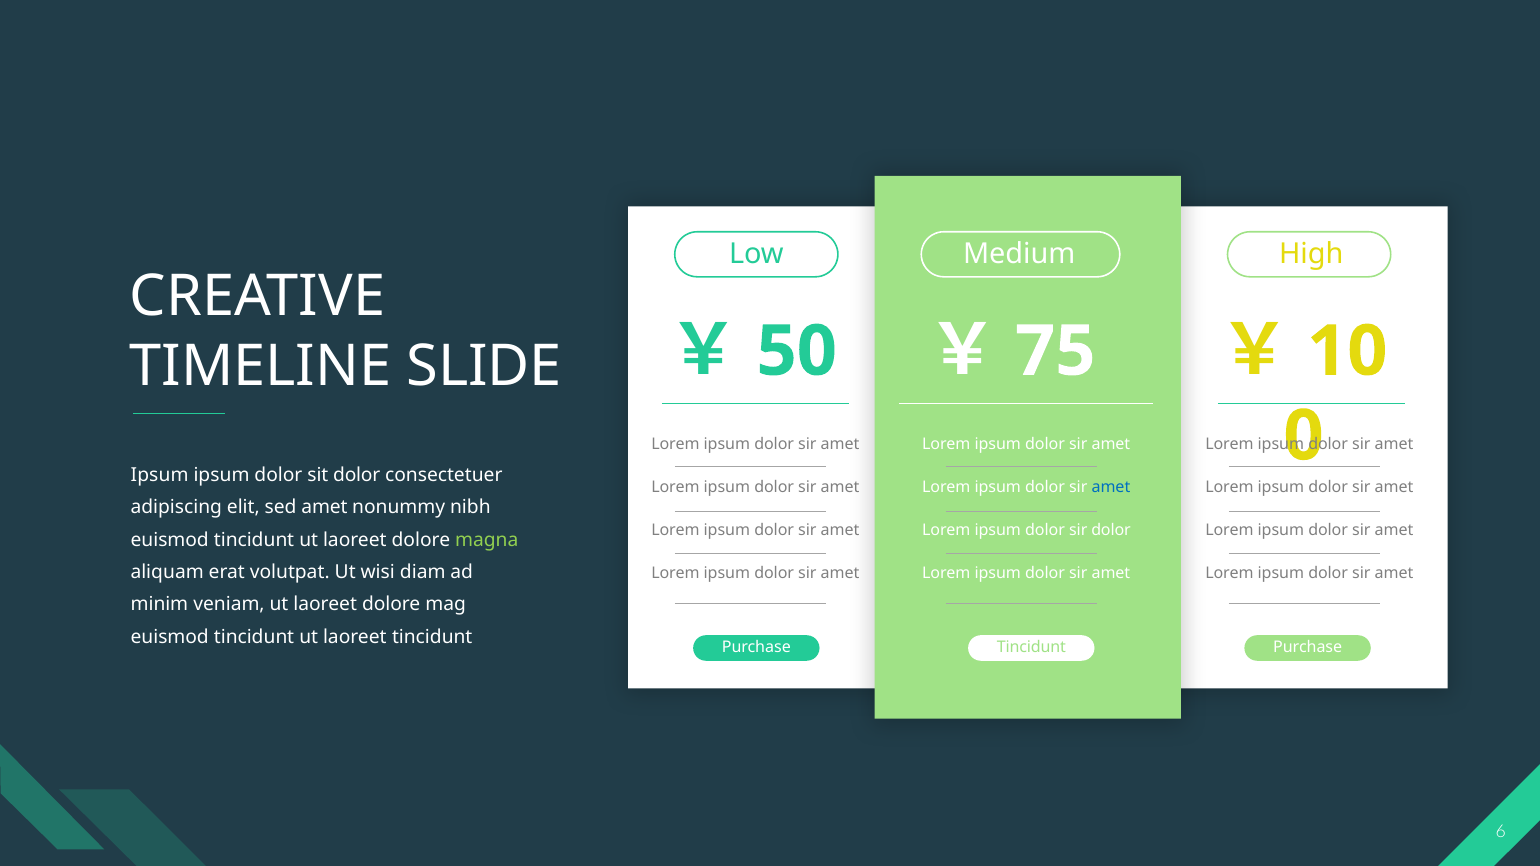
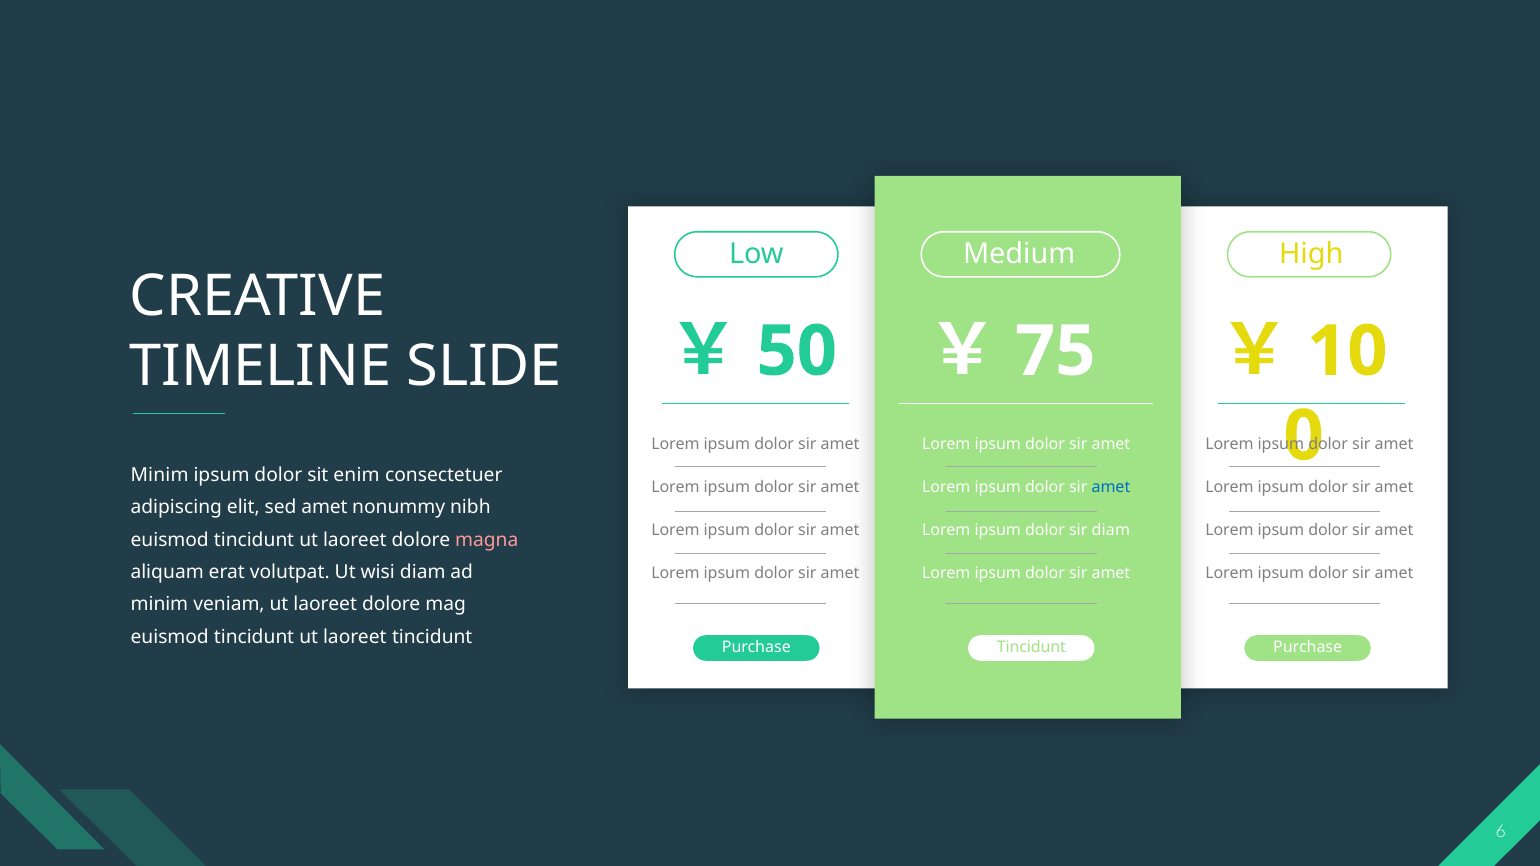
Ipsum: Ipsum -> Minim (160, 475)
sit dolor: dolor -> enim (357, 475)
sir dolor: dolor -> diam (1111, 531)
magna colour: light green -> pink (487, 540)
